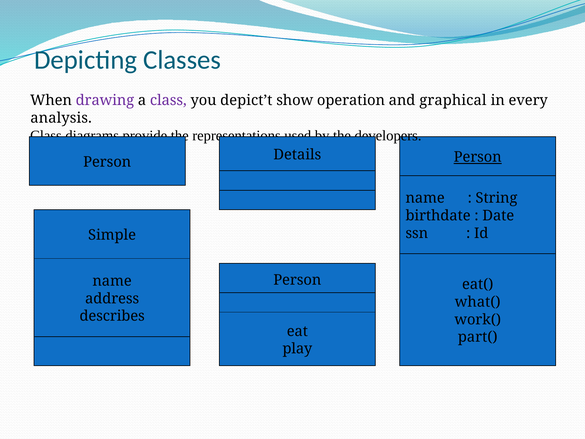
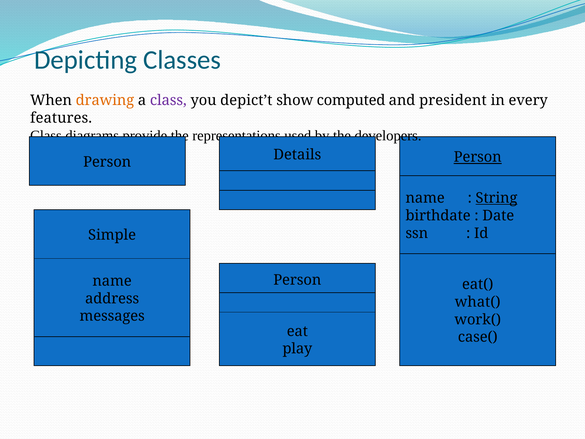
drawing colour: purple -> orange (105, 100)
operation: operation -> computed (351, 100)
graphical: graphical -> president (453, 100)
analysis: analysis -> features (61, 118)
String underline: none -> present (497, 198)
describes: describes -> messages (112, 316)
part(: part( -> case( (478, 337)
